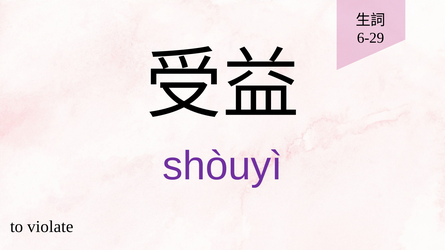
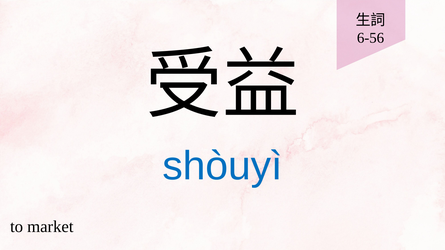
6-29: 6-29 -> 6-56 (371, 38)
shòuyì colour: purple -> blue (222, 166)
violate: violate -> market (50, 227)
